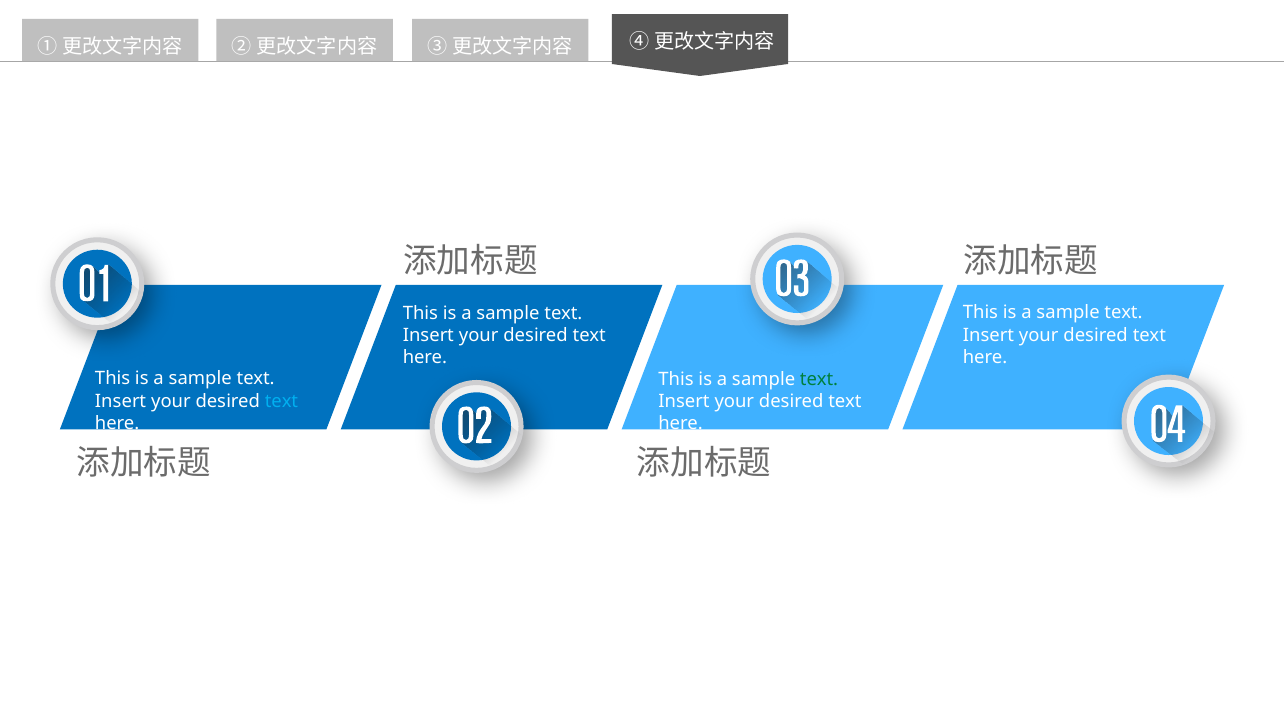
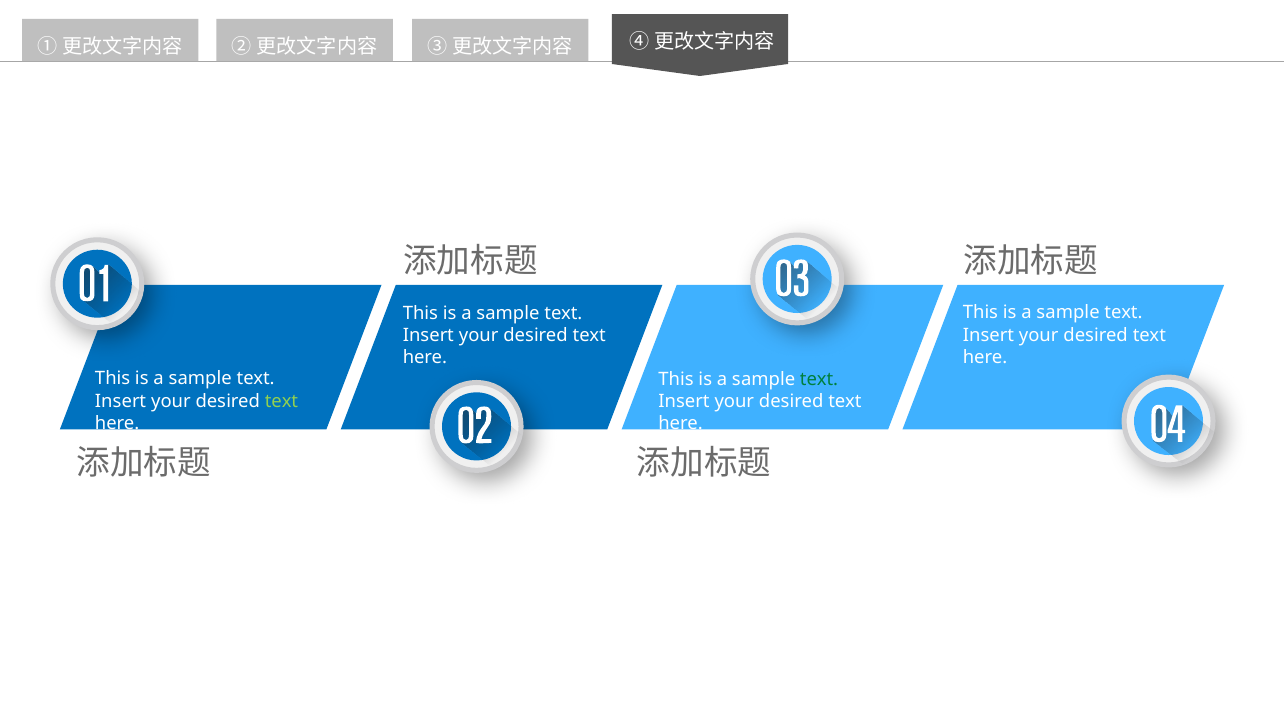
text colour: light blue -> light green (282, 401)
